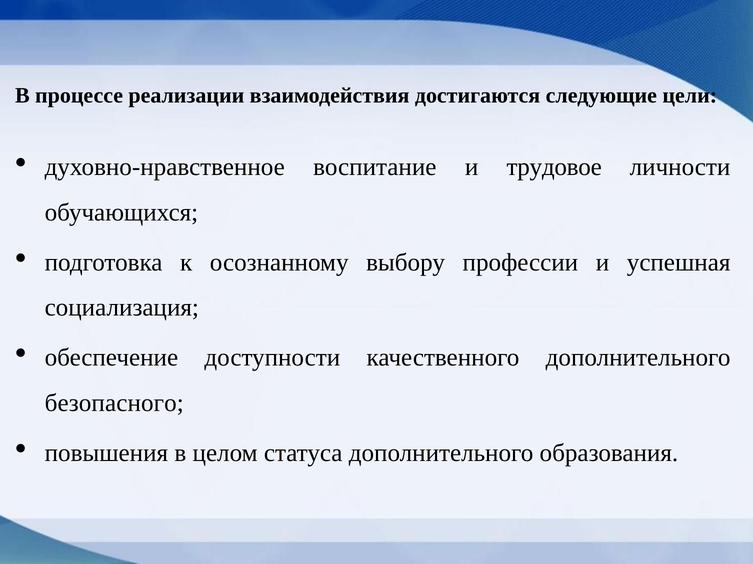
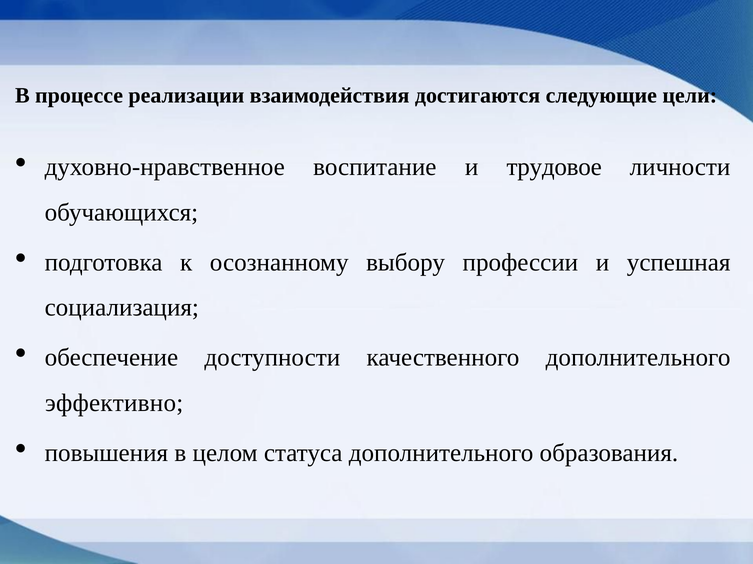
безопасного: безопасного -> эффективно (114, 403)
